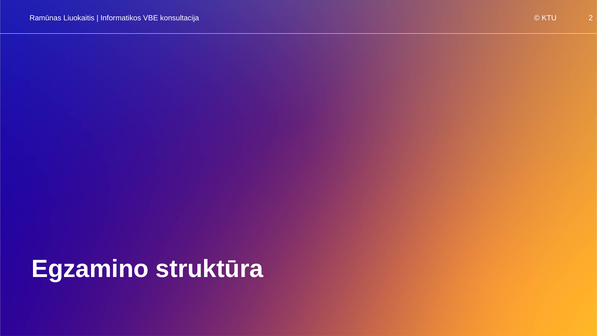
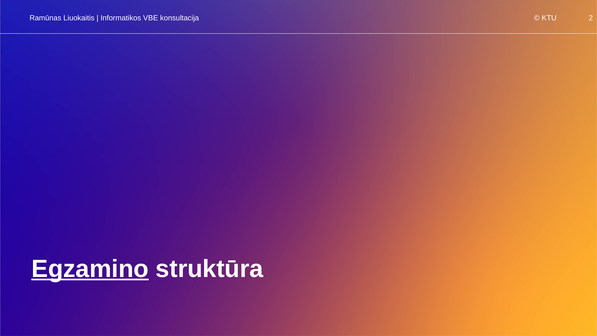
Egzamino underline: none -> present (90, 269)
